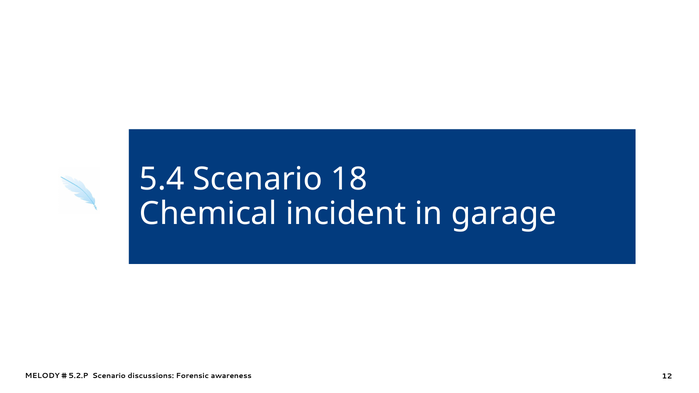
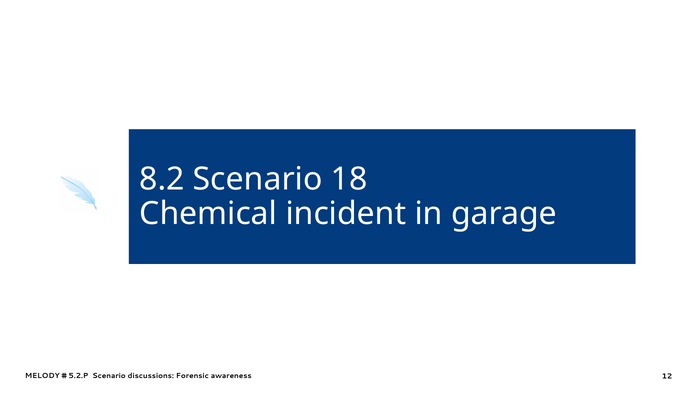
5.4: 5.4 -> 8.2 (162, 179)
